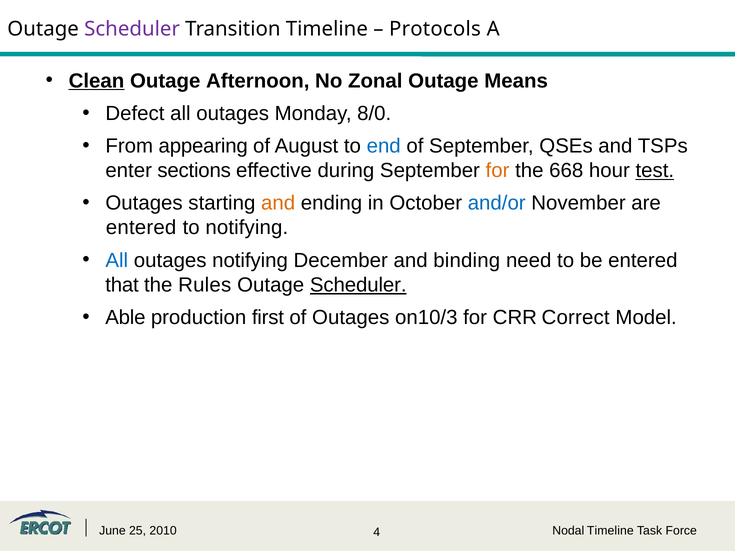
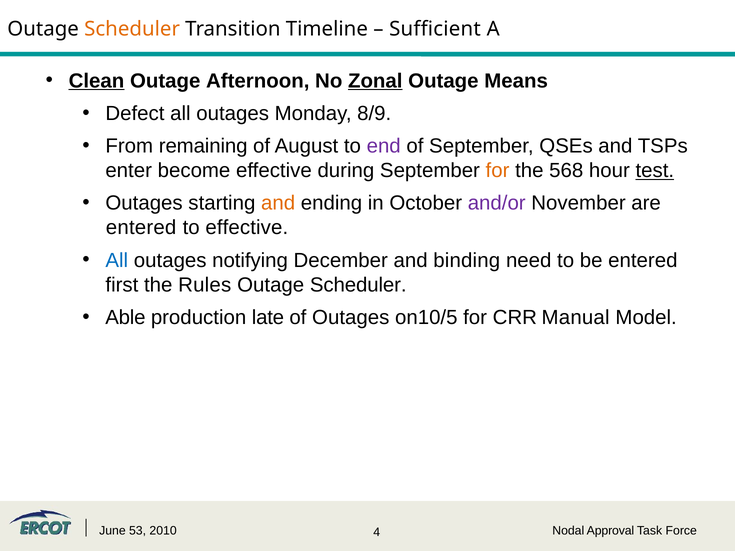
Scheduler colour: purple -> orange (132, 29)
Protocols: Protocols -> Sufficient (435, 29)
Zonal underline: none -> present (375, 81)
8/0: 8/0 -> 8/9 (374, 113)
appearing: appearing -> remaining (203, 146)
end colour: blue -> purple (384, 146)
sections: sections -> become (194, 171)
668: 668 -> 568 (566, 171)
and/or colour: blue -> purple (497, 203)
to notifying: notifying -> effective (247, 228)
that: that -> first (122, 285)
Scheduler underline: present -> none (358, 285)
first: first -> late (268, 318)
on10/3: on10/3 -> on10/5 (426, 318)
Correct: Correct -> Manual (576, 318)
25: 25 -> 53 (138, 531)
Nodal Timeline: Timeline -> Approval (610, 531)
